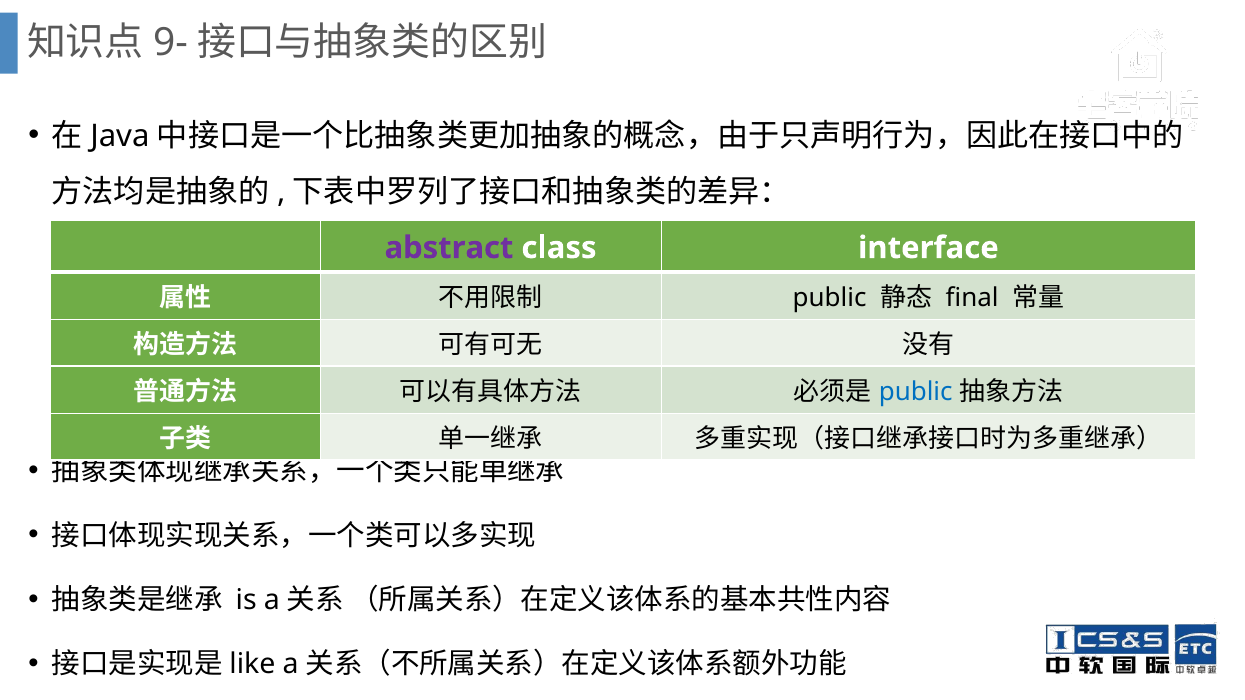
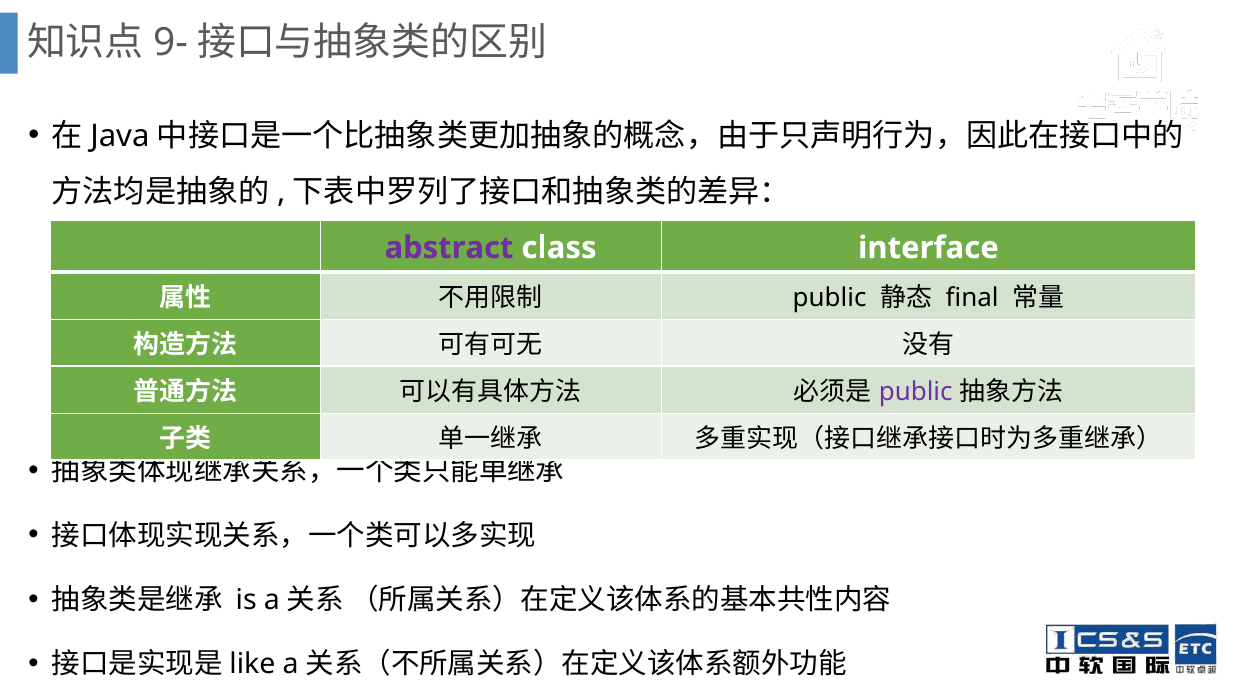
public colour: blue -> purple (916, 392)
